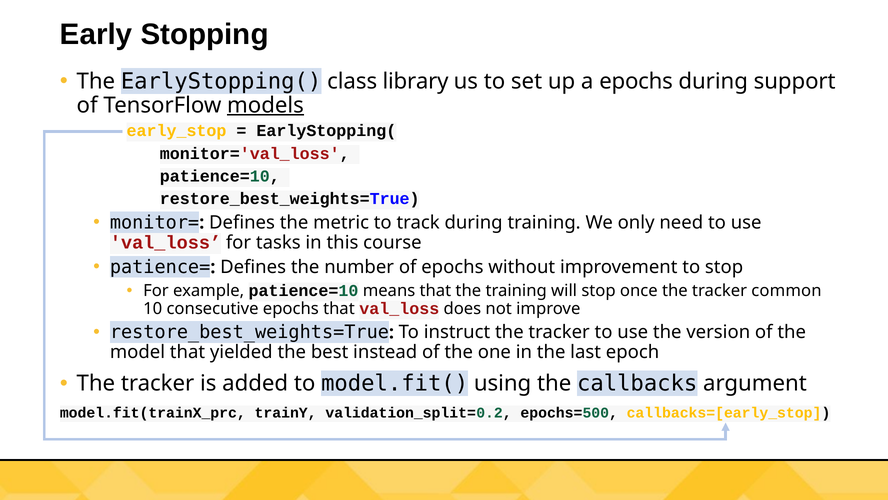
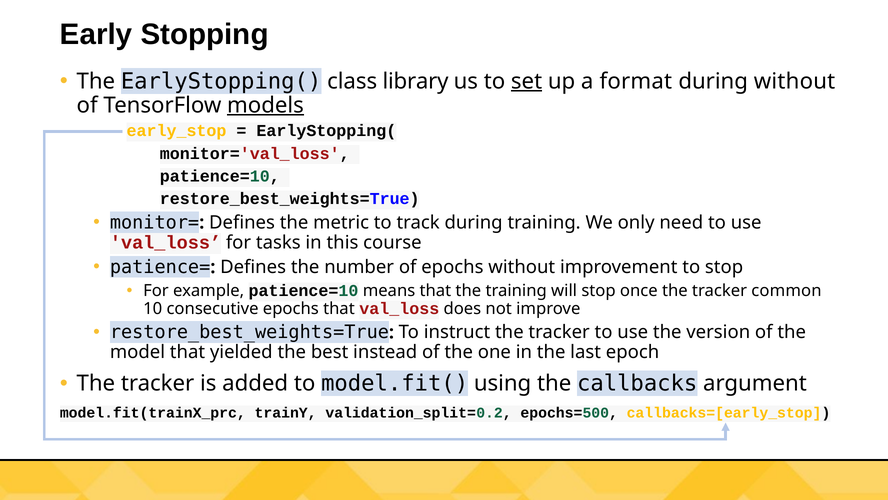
set underline: none -> present (527, 81)
a epochs: epochs -> format (636, 81)
during support: support -> without (795, 81)
